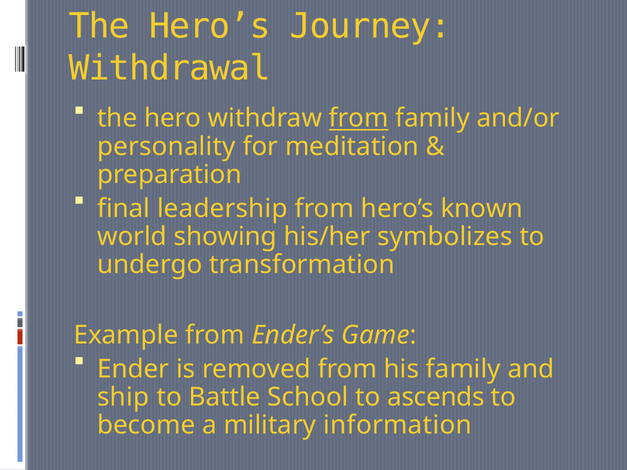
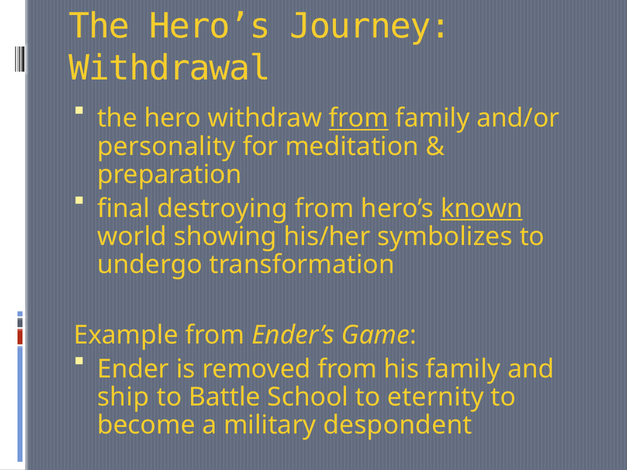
leadership: leadership -> destroying (222, 209)
known underline: none -> present (482, 209)
ascends: ascends -> eternity (436, 397)
information: information -> despondent (398, 426)
